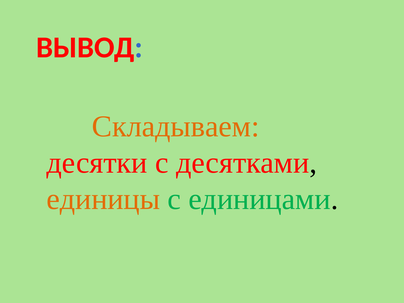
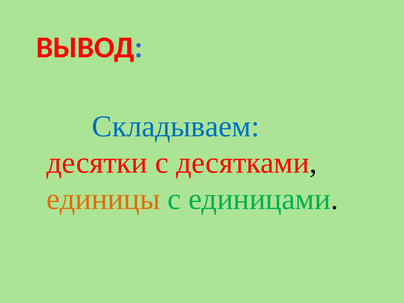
Складываем colour: orange -> blue (176, 126)
